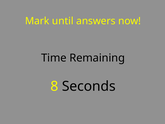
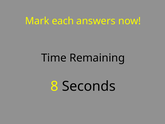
until: until -> each (63, 21)
